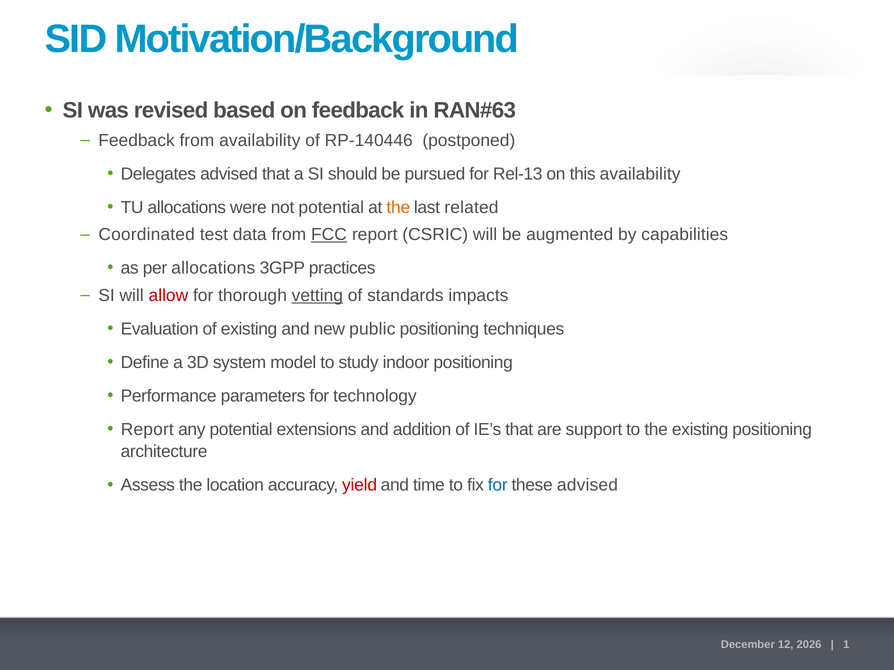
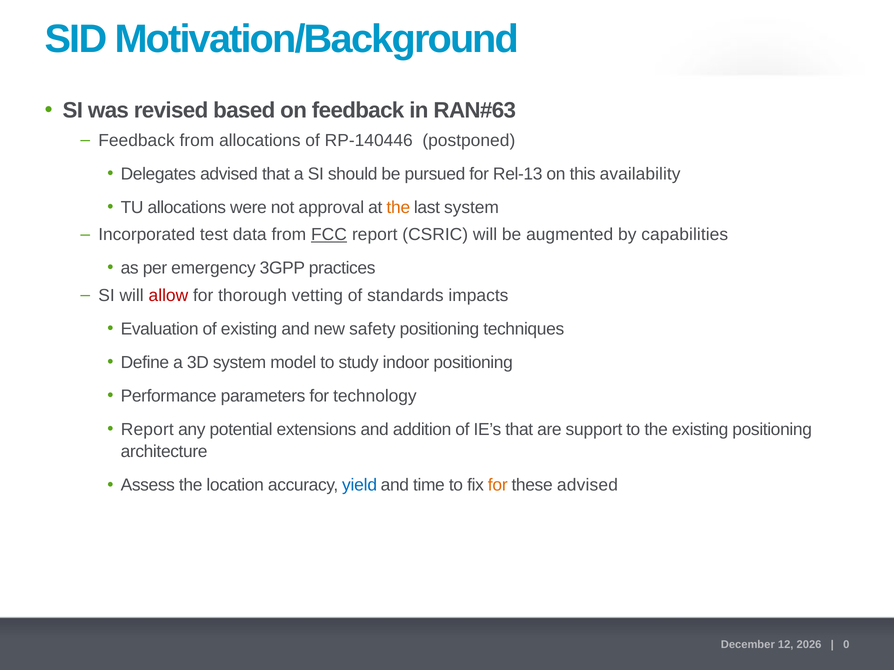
from availability: availability -> allocations (260, 141)
not potential: potential -> approval (331, 208)
last related: related -> system (472, 208)
Coordinated: Coordinated -> Incorporated (147, 235)
per allocations: allocations -> emergency (213, 268)
vetting underline: present -> none (317, 296)
public: public -> safety (372, 329)
yield colour: red -> blue (360, 486)
for colour: blue -> orange (498, 486)
1: 1 -> 0 (846, 645)
